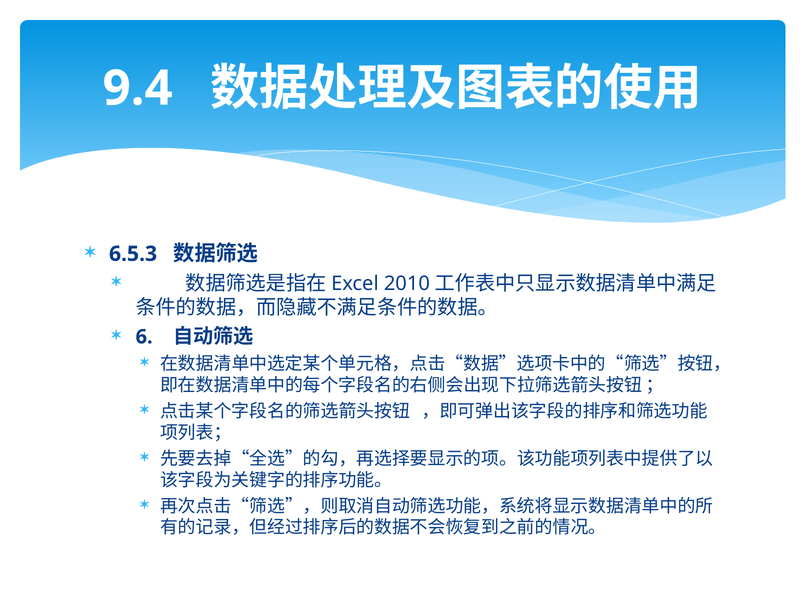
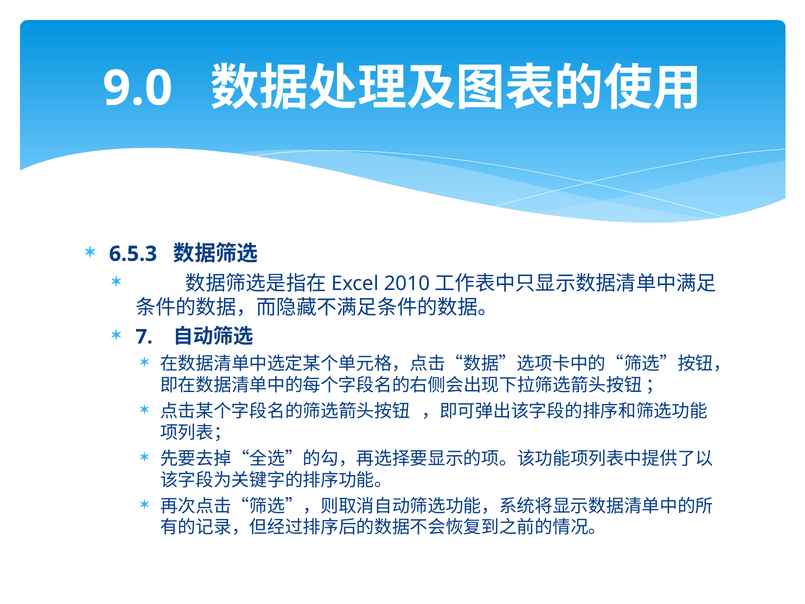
9.4: 9.4 -> 9.0 (138, 88)
6: 6 -> 7 (144, 337)
